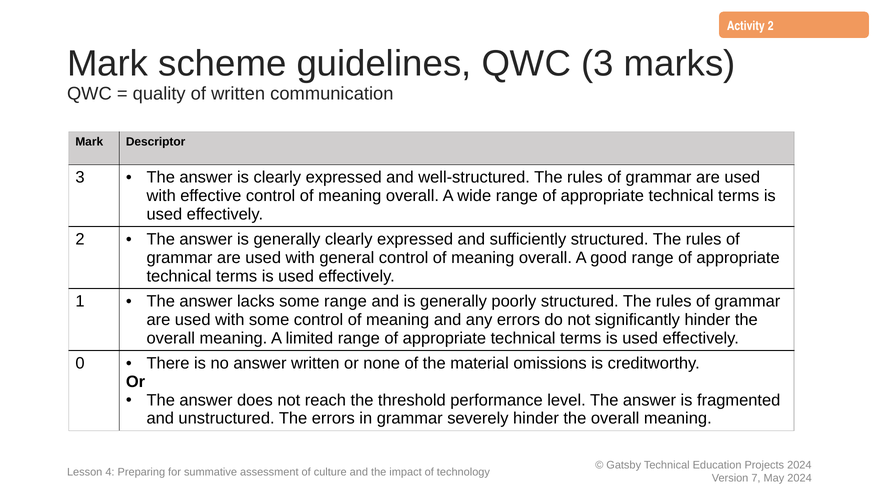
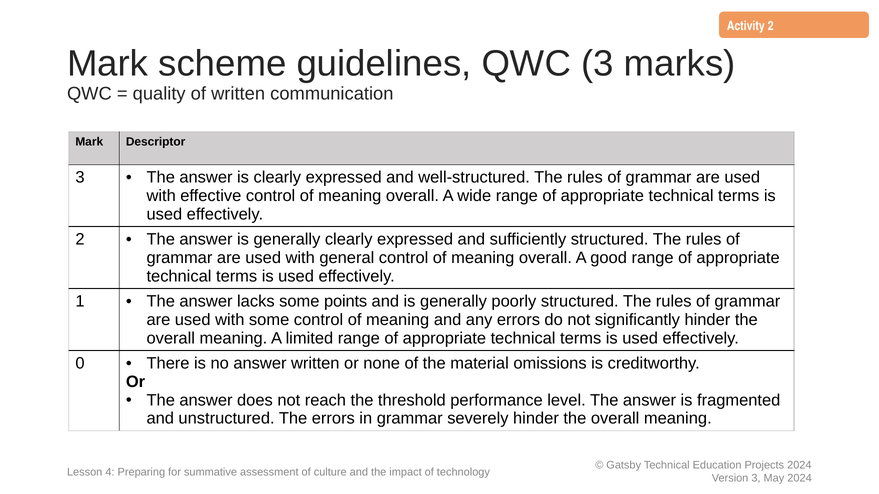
some range: range -> points (346, 302)
7: 7 -> 3 (756, 479)
